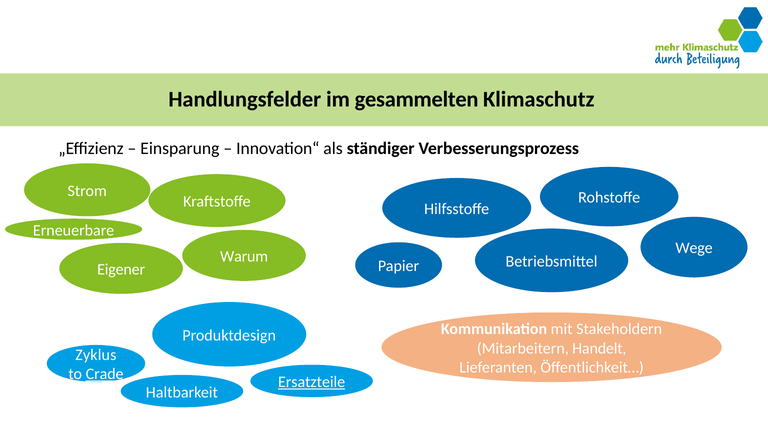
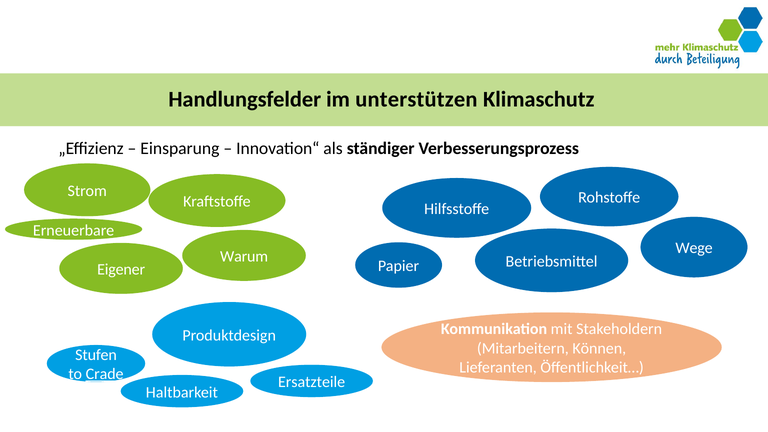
gesammelten: gesammelten -> unterstützen (416, 100)
Handelt: Handelt -> Können (599, 348)
Zyklus: Zyklus -> Stufen (96, 355)
Ersatzteile underline: present -> none (312, 382)
